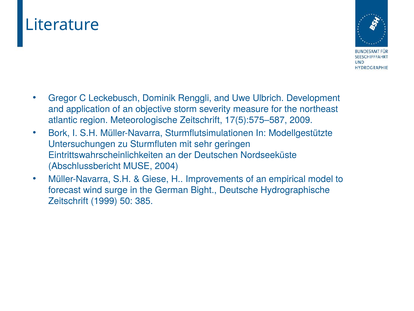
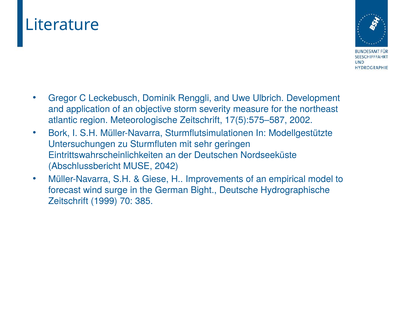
2009: 2009 -> 2002 (301, 120)
2004: 2004 -> 2042 (167, 166)
50: 50 -> 70 (126, 201)
